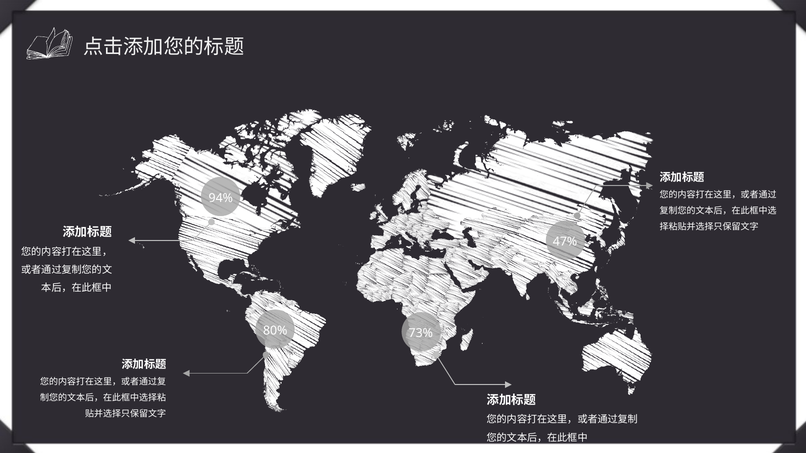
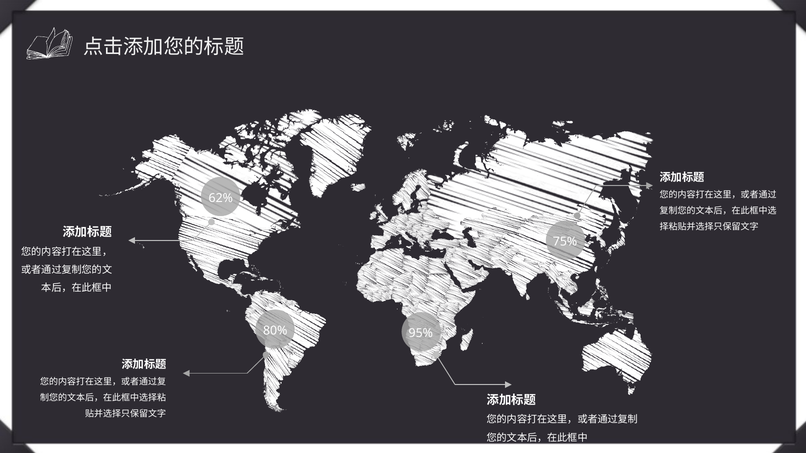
94%: 94% -> 62% (221, 198)
47%: 47% -> 75% (565, 242)
73%: 73% -> 95% (421, 334)
